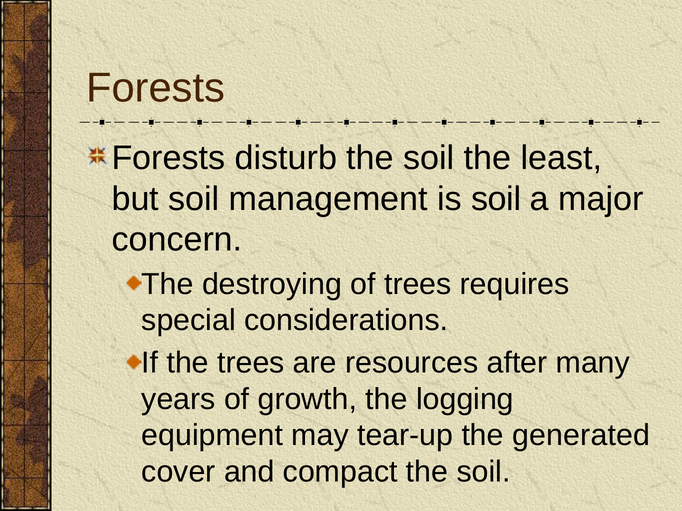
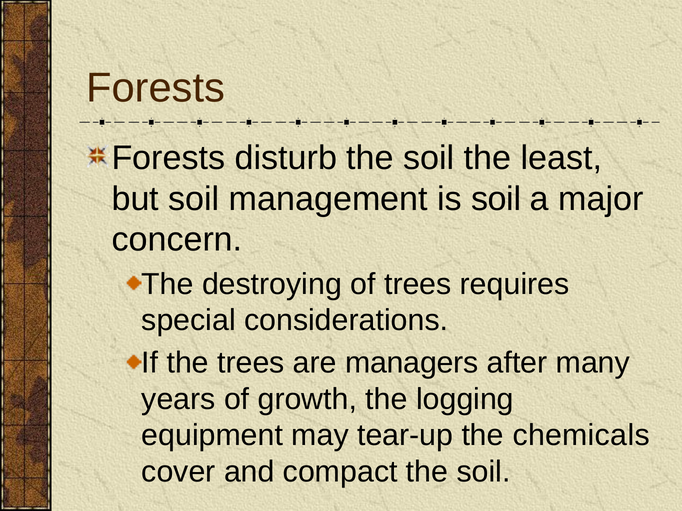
resources: resources -> managers (412, 363)
generated: generated -> chemicals (581, 436)
